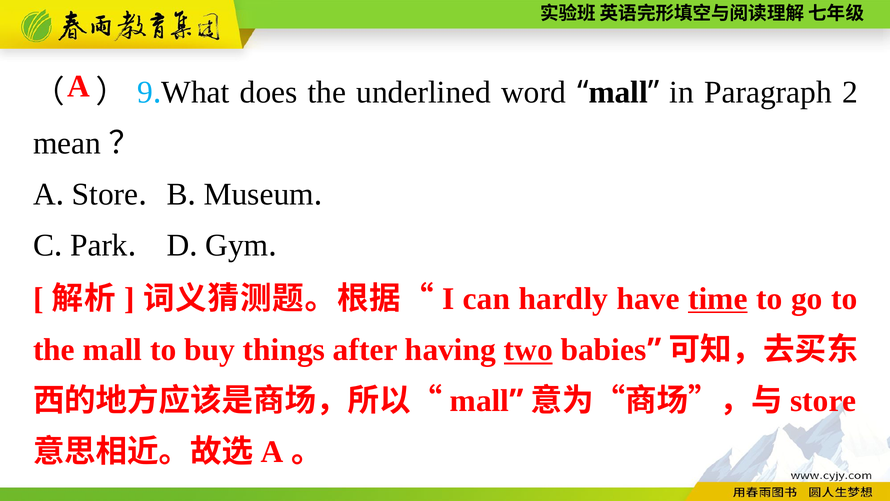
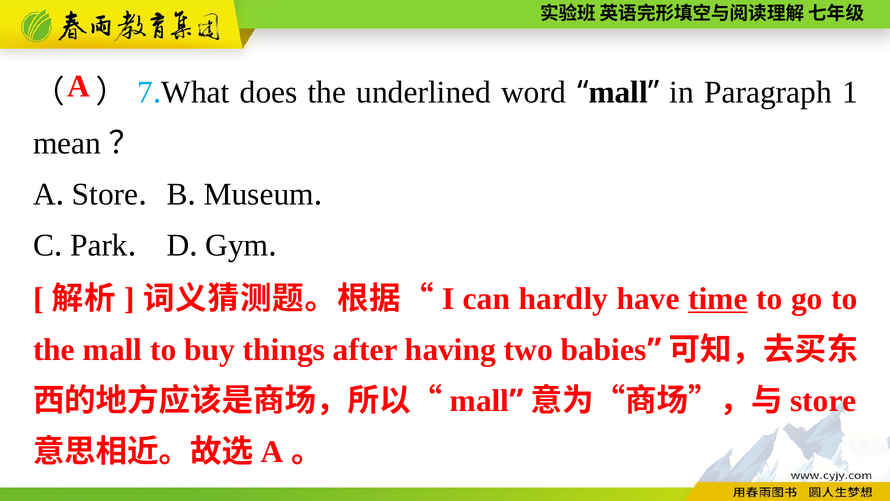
9: 9 -> 7 (145, 92)
2: 2 -> 1 (850, 92)
two underline: present -> none (528, 350)
